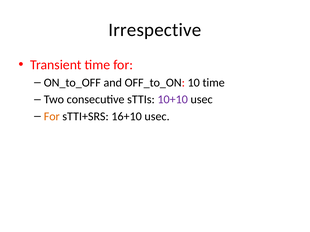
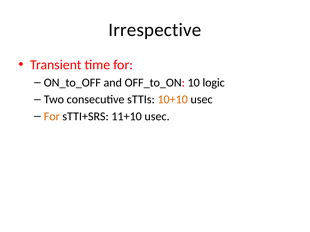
10 time: time -> logic (214, 83)
10+10 colour: purple -> orange (173, 100)
16+10: 16+10 -> 11+10 (127, 117)
